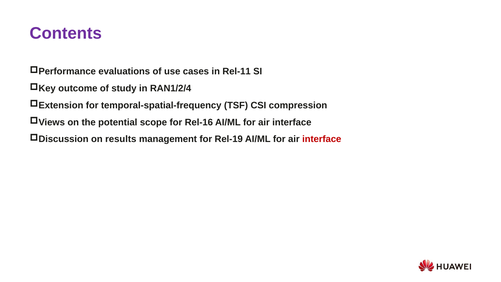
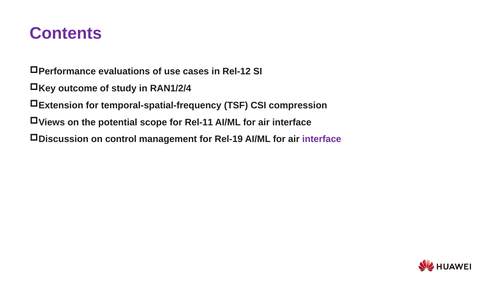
Rel-11: Rel-11 -> Rel-12 (237, 71)
Rel-16: Rel-16 -> Rel-11 (199, 122)
results: results -> control (121, 139)
interface colour: red -> purple (322, 139)
